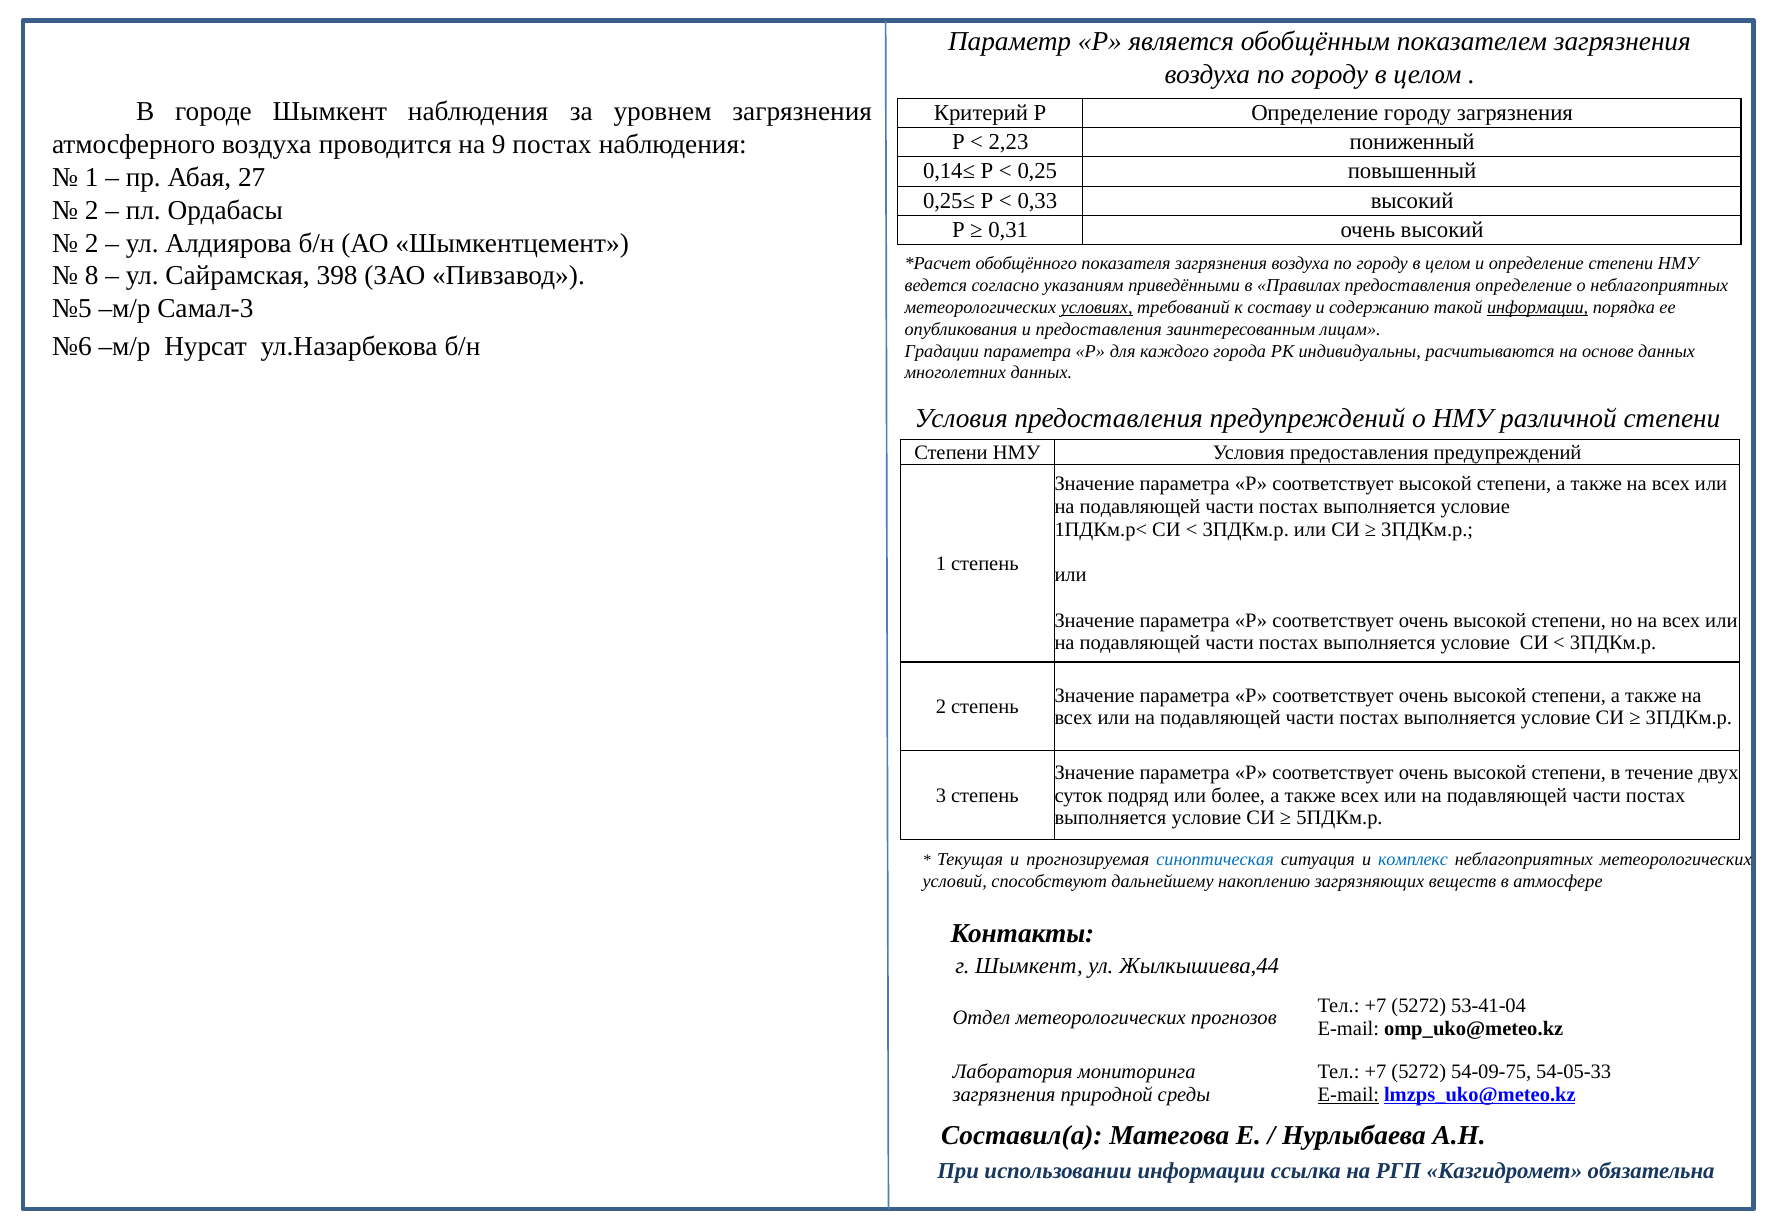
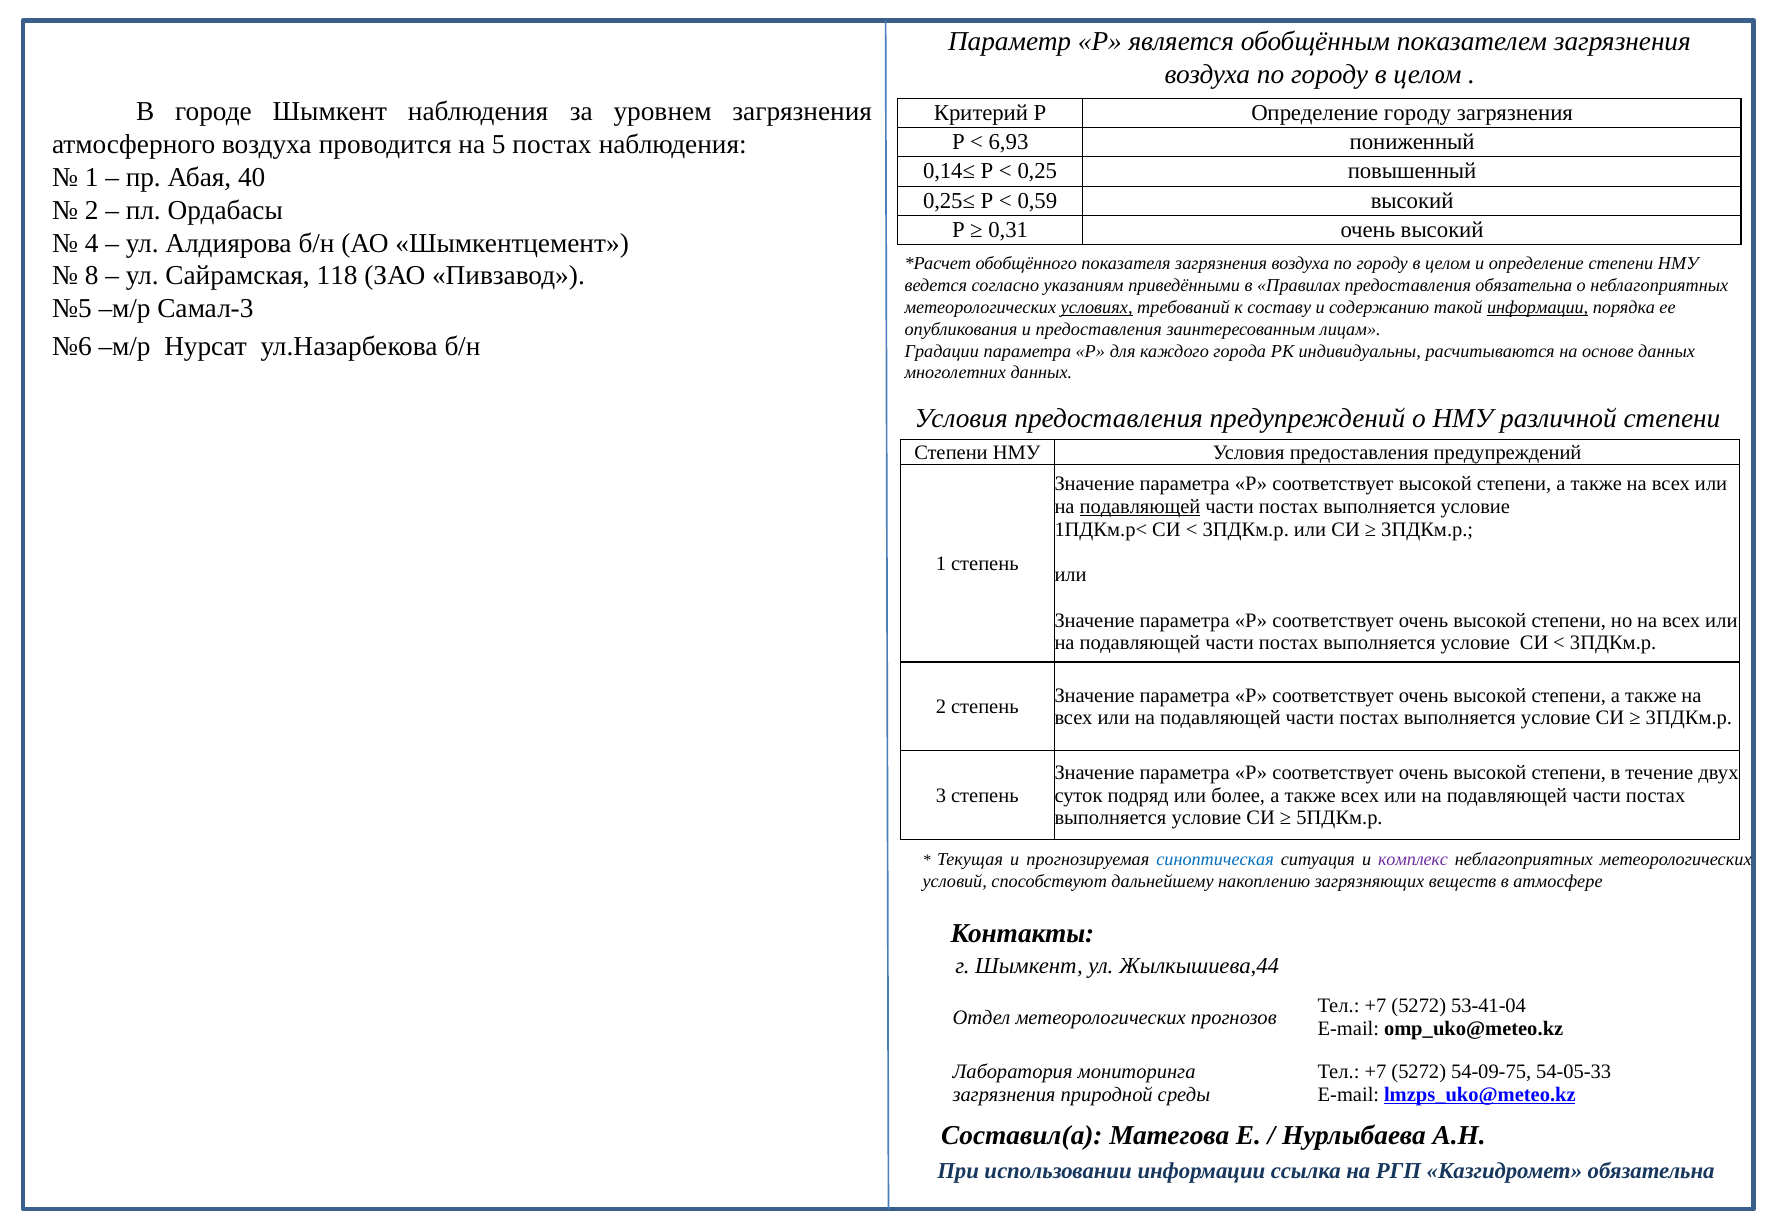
2,23: 2,23 -> 6,93 (1009, 142)
9: 9 -> 5 (499, 145)
27: 27 -> 40 (252, 177)
0,33: 0,33 -> 0,59 (1037, 201)
2: 2 -> 4 (92, 243)
398: 398 -> 118 (337, 276)
предоставления определение: определение -> обязательна (1524, 286)
подавляющей underline: none -> present (1140, 507)
комплекс colour: blue -> purple (1413, 859)
E-mail underline: present -> none (1348, 1095)
